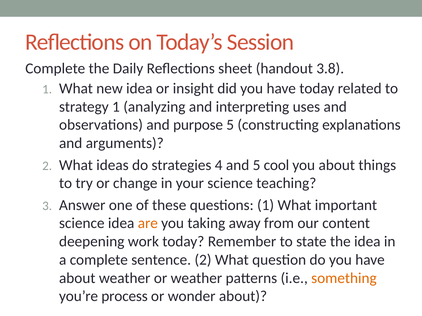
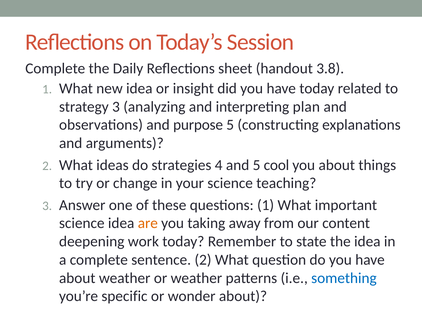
strategy 1: 1 -> 3 (116, 107)
uses: uses -> plan (306, 107)
something colour: orange -> blue (344, 278)
process: process -> specific (124, 297)
